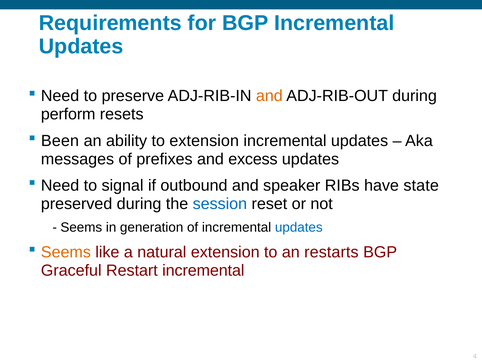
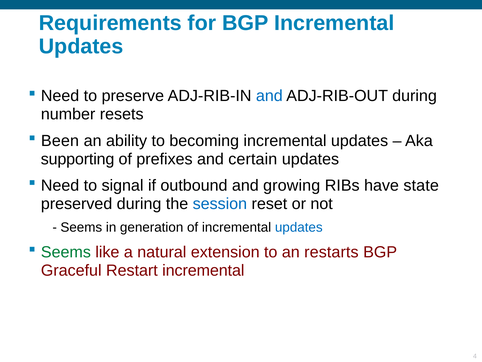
and colour: orange -> blue (269, 96)
perform: perform -> number (68, 114)
to extension: extension -> becoming (204, 141)
messages: messages -> supporting (78, 159)
excess: excess -> certain (253, 159)
speaker: speaker -> growing (292, 185)
Seems colour: orange -> green (66, 252)
